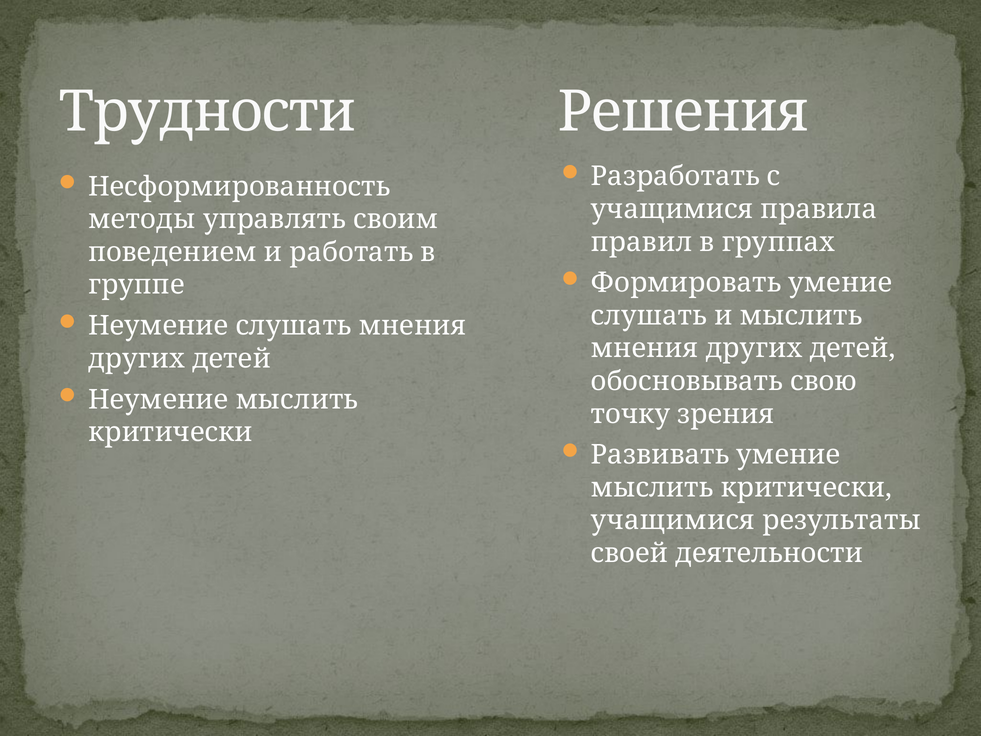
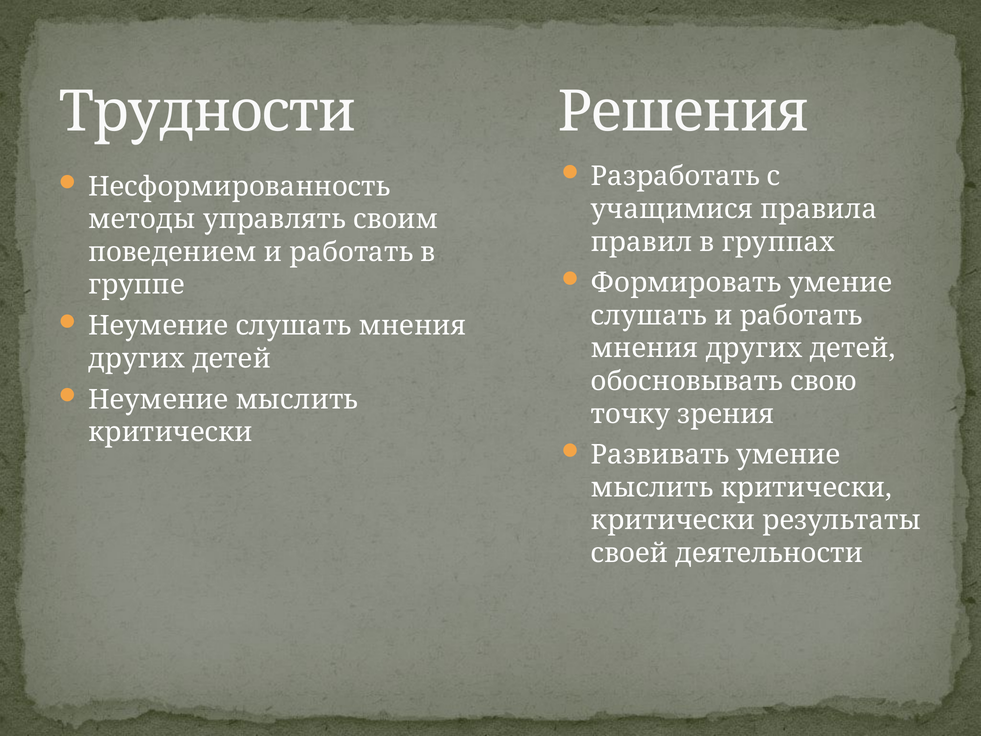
слушать и мыслить: мыслить -> работать (801, 316)
учащимися: учащимися -> критически (673, 520)
